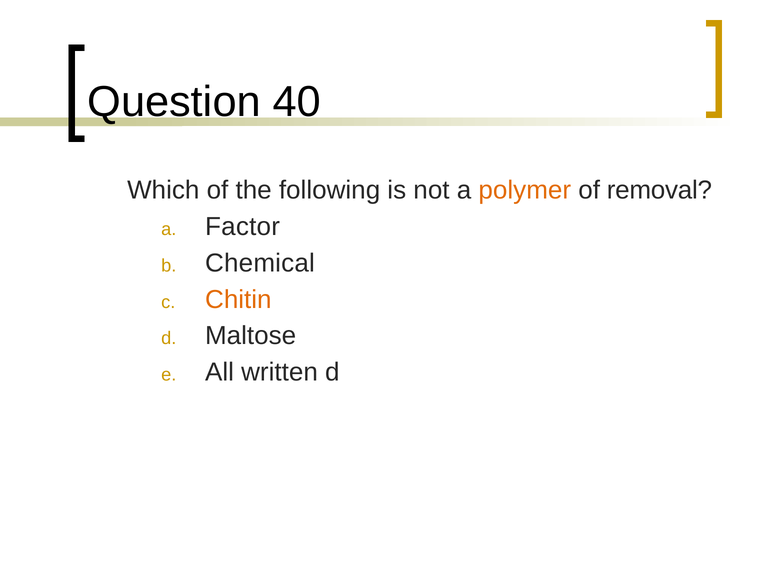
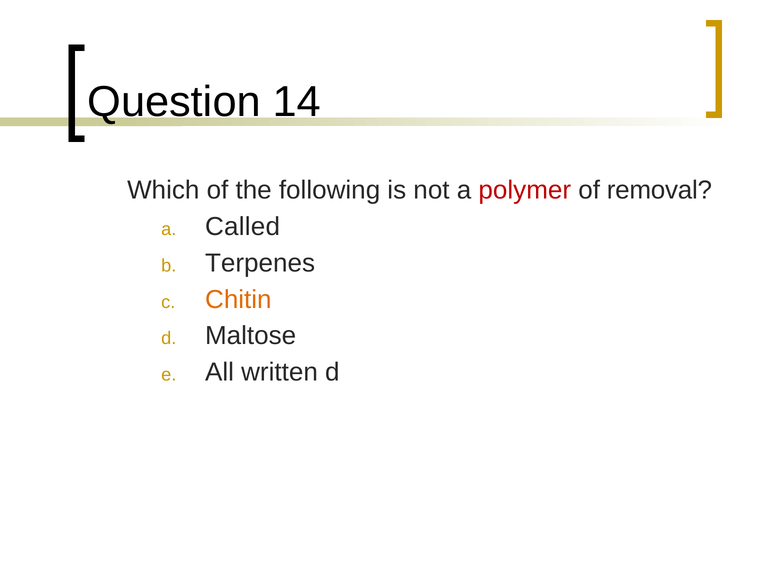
40: 40 -> 14 (297, 102)
polymer colour: orange -> red (525, 191)
Factor: Factor -> Called (243, 227)
Chemical: Chemical -> Terpenes (260, 263)
